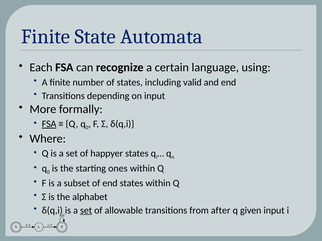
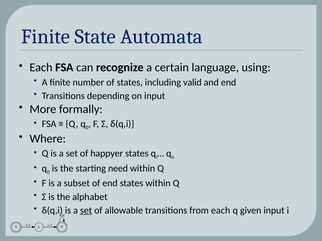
FSA underline: present -> none (49, 124)
ones: ones -> need (118, 169)
from after: after -> each (221, 211)
